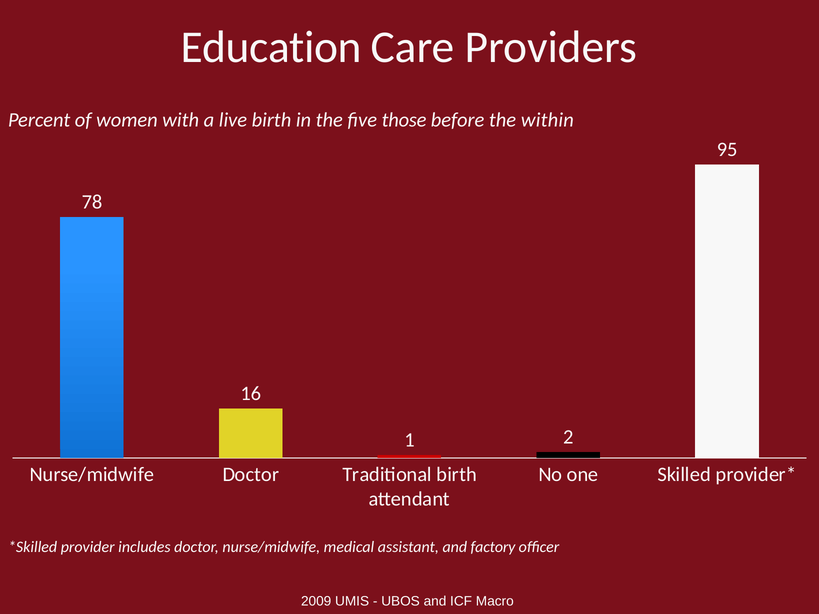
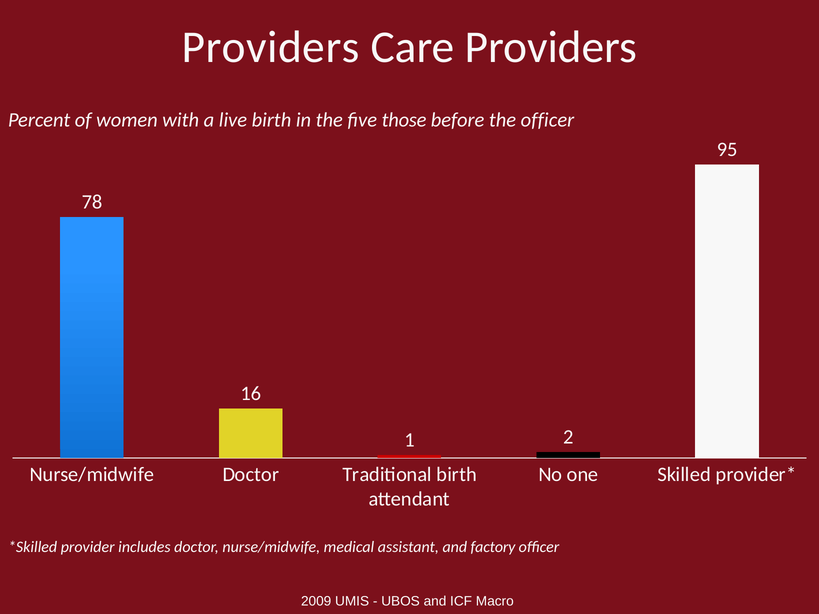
Education: Education -> Providers (271, 48)
the within: within -> officer (547, 120)
